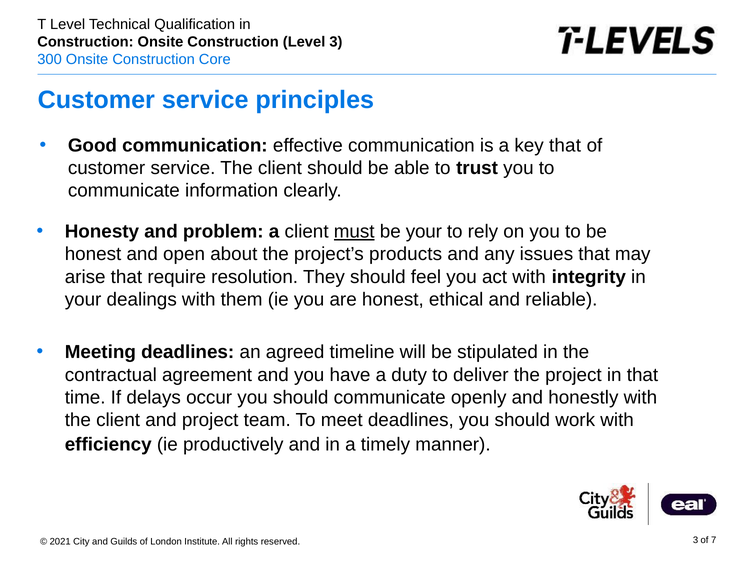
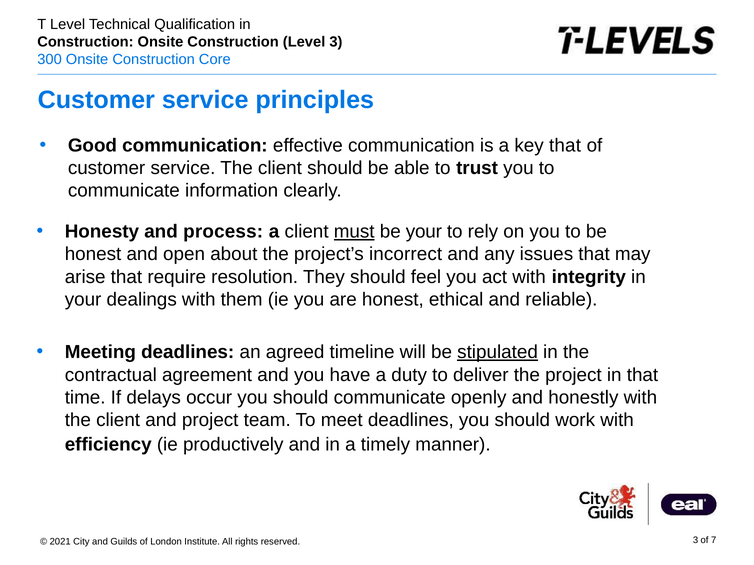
problem: problem -> process (223, 232)
products: products -> incorrect (406, 254)
stipulated underline: none -> present (498, 353)
